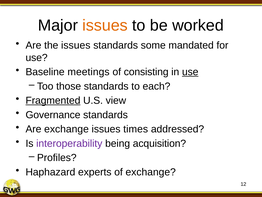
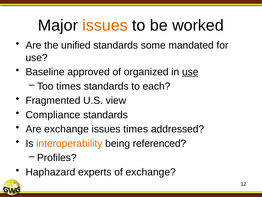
the issues: issues -> unified (76, 45)
meetings: meetings -> approved (89, 72)
consisting: consisting -> organized (146, 72)
Too those: those -> times (69, 86)
Fragmented underline: present -> none (53, 100)
Governance: Governance -> Compliance (53, 115)
interoperability colour: purple -> orange (69, 143)
acquisition: acquisition -> referenced (159, 143)
